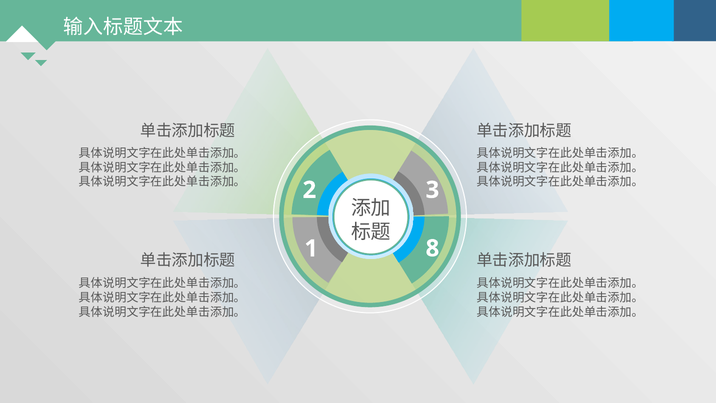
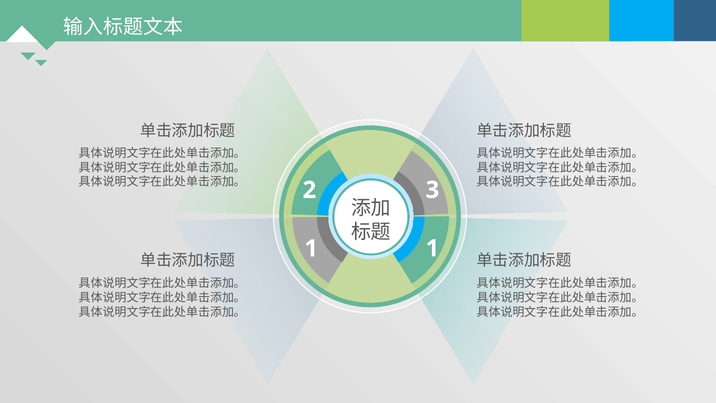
1 8: 8 -> 1 (432, 248)
